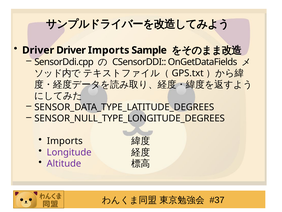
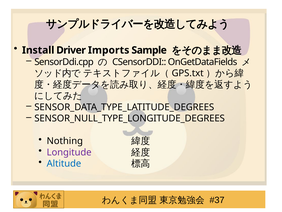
Driver: Driver -> Install (38, 50)
Imports: Imports -> Nothing (65, 141)
Altitude colour: purple -> blue (64, 163)
